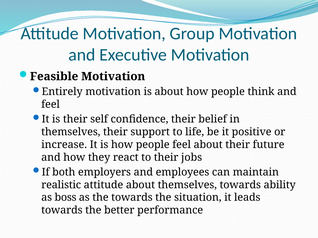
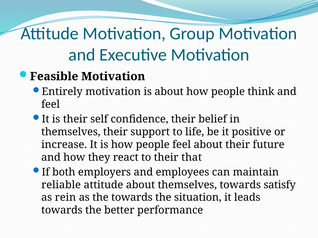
jobs: jobs -> that (192, 158)
realistic: realistic -> reliable (61, 185)
ability: ability -> satisfy (280, 185)
boss: boss -> rein (65, 198)
